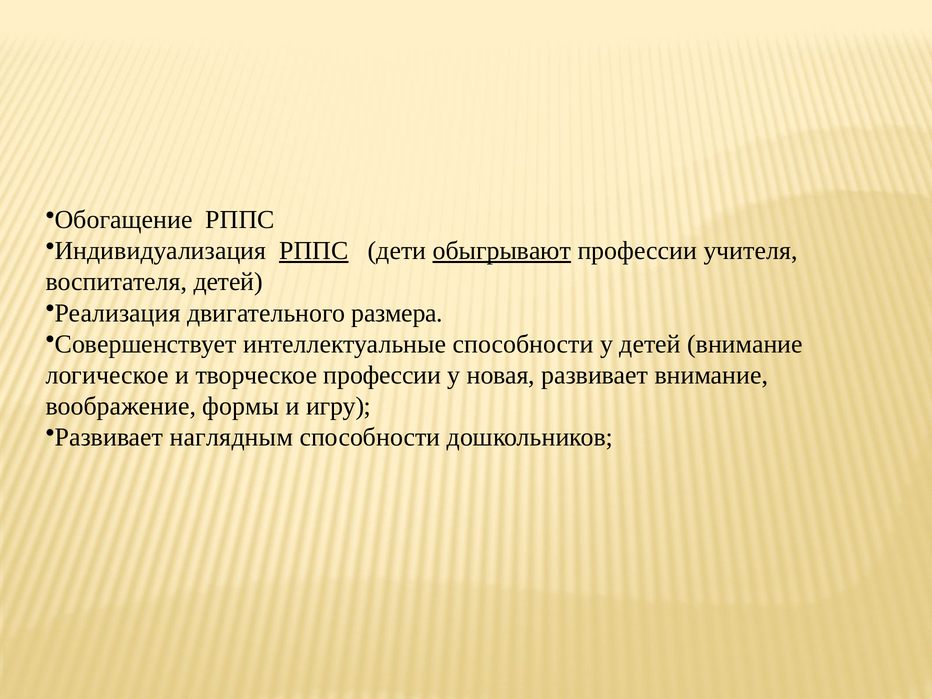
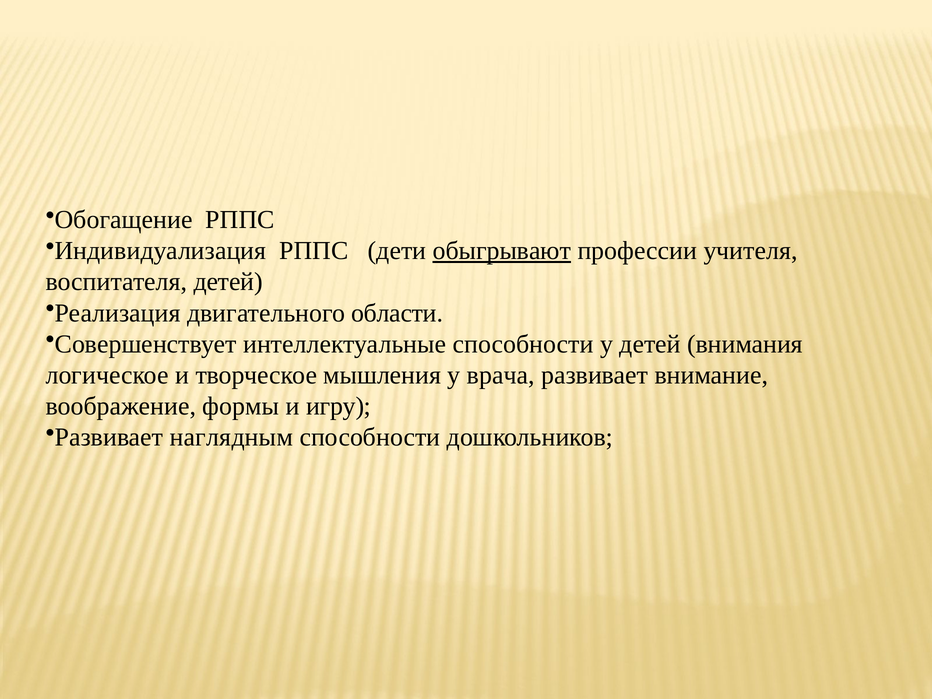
РППС underline: present -> none (314, 251)
размера: размера -> области (397, 313)
детей внимание: внимание -> внимания (745, 344)
творческое профессии: профессии -> мышления (382, 375)
новая: новая -> врача (501, 375)
